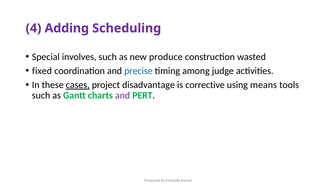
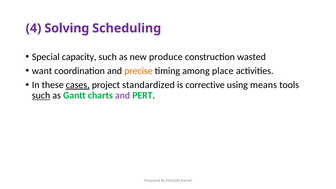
Adding: Adding -> Solving (67, 28)
involves: involves -> capacity (79, 57)
fixed: fixed -> want (42, 71)
precise colour: blue -> orange (138, 71)
judge: judge -> place (223, 71)
disadvantage: disadvantage -> standardized (148, 85)
such underline: none -> present (41, 95)
